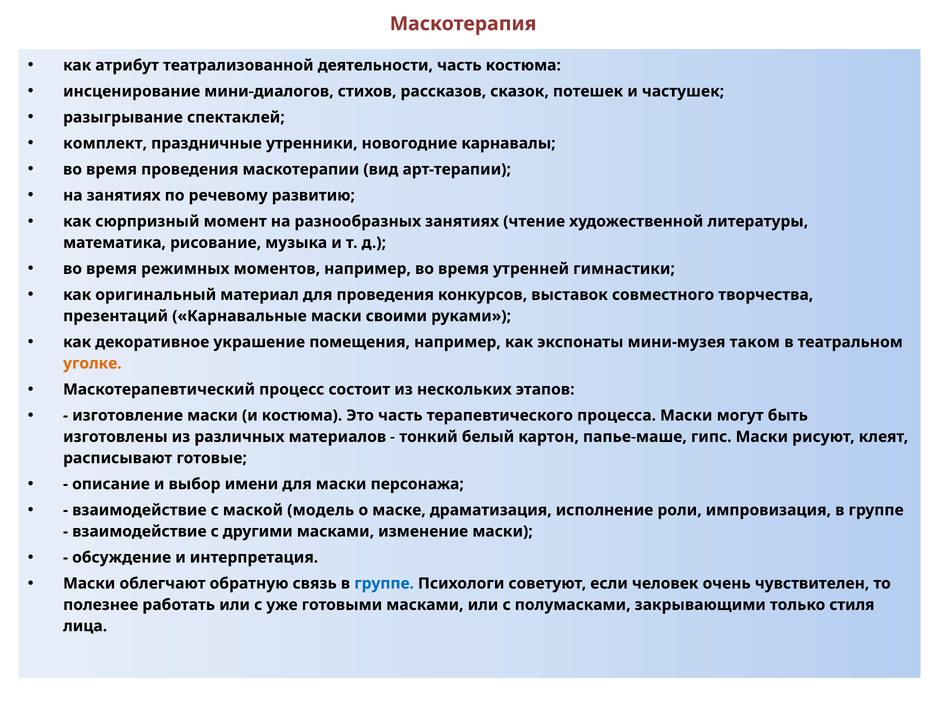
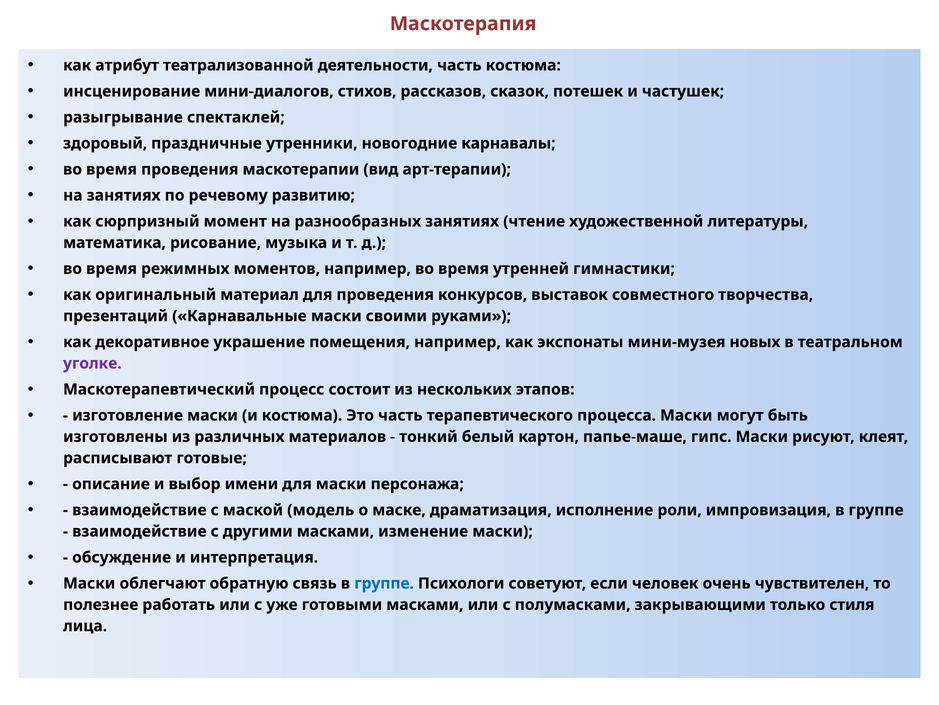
комплект: комплект -> здоровый (105, 143)
таком: таком -> новых (755, 342)
уголке colour: orange -> purple (92, 363)
